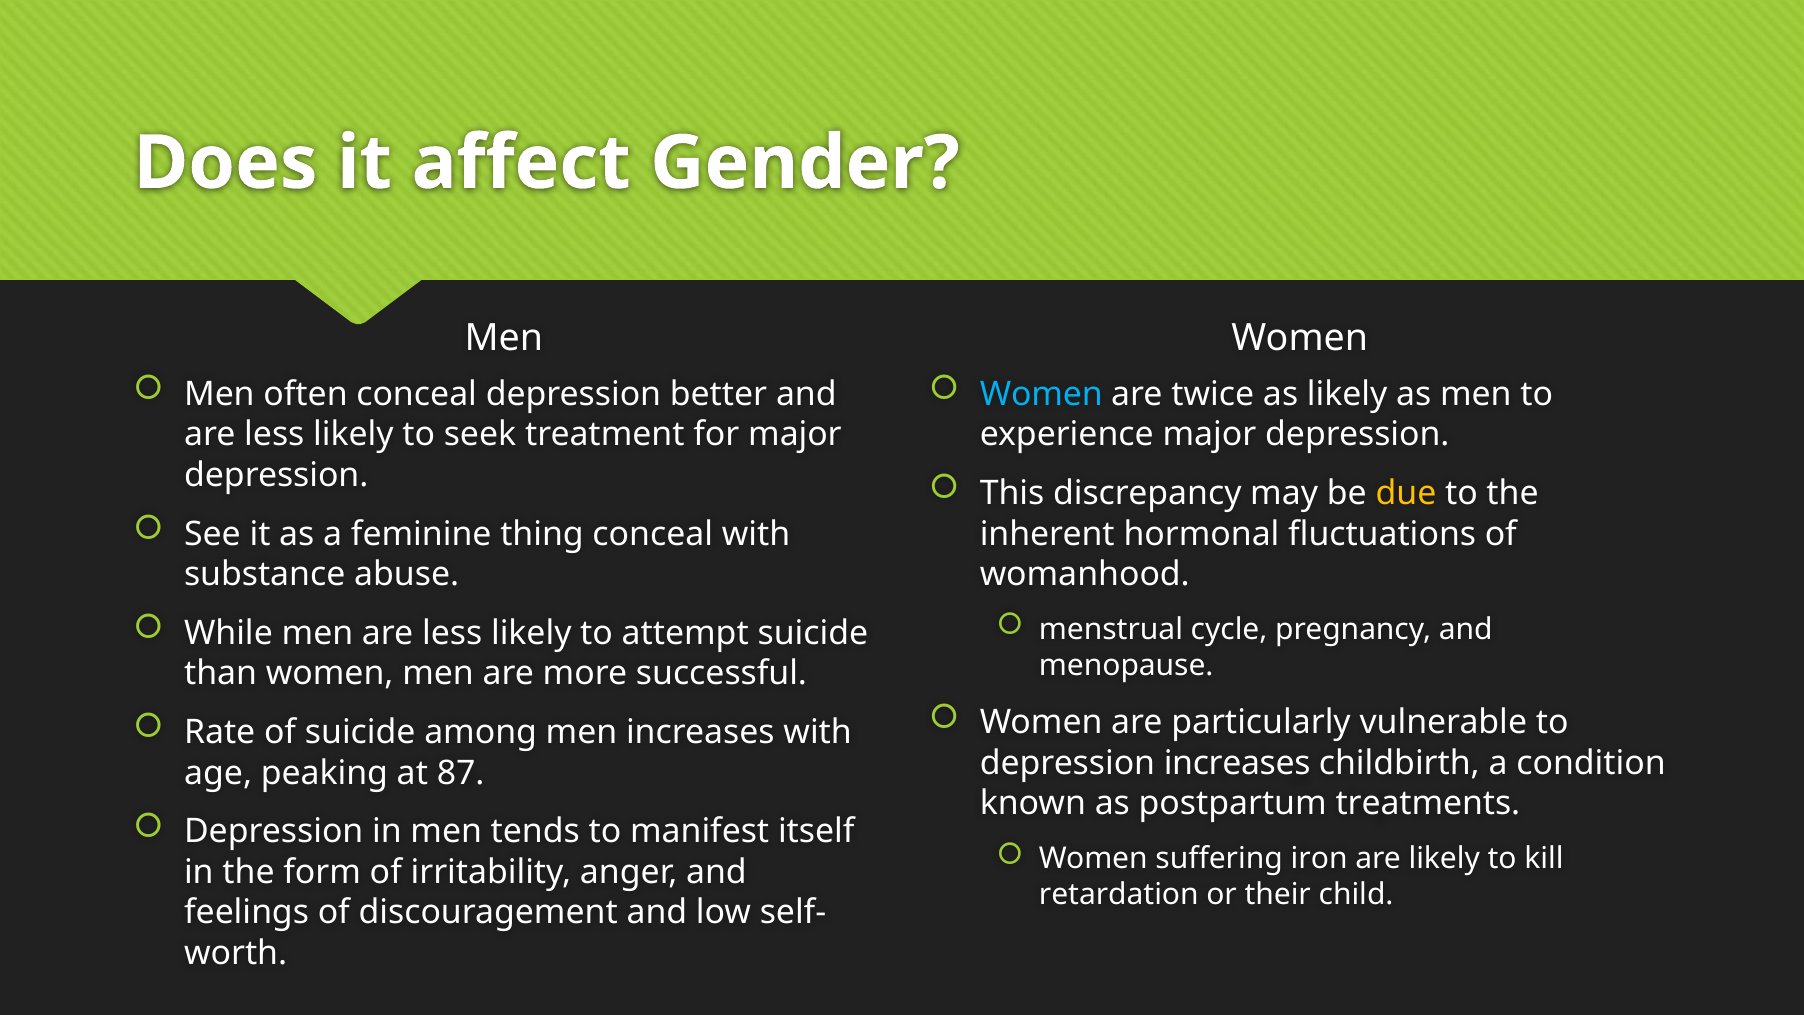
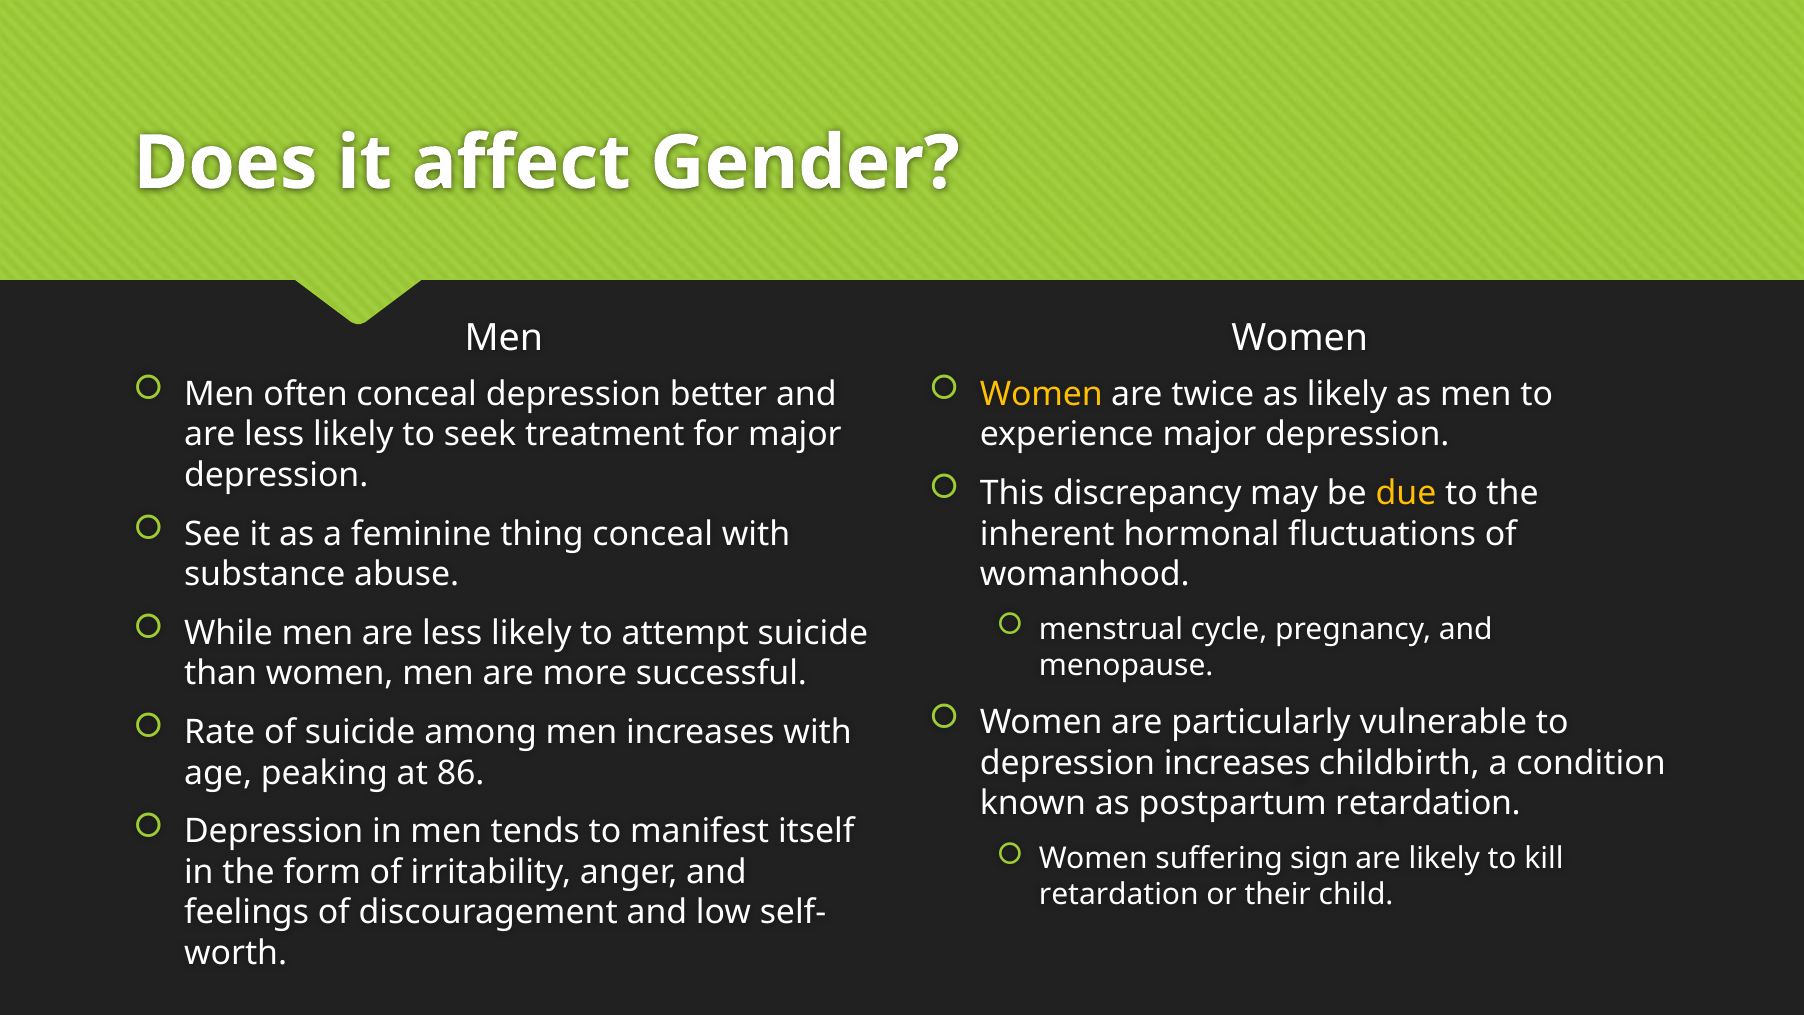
Women colour: light blue -> yellow (1041, 394)
87: 87 -> 86 (461, 773)
postpartum treatments: treatments -> retardation (1428, 803)
iron: iron -> sign (1319, 859)
